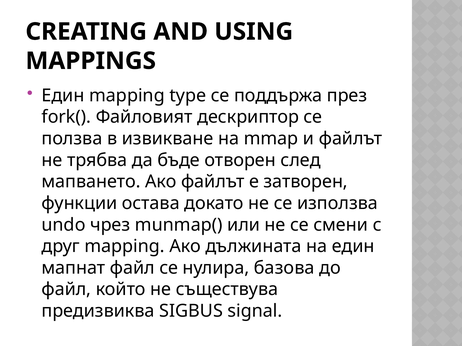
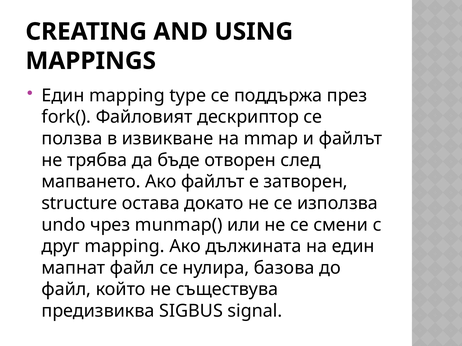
функции: функции -> structure (79, 203)
